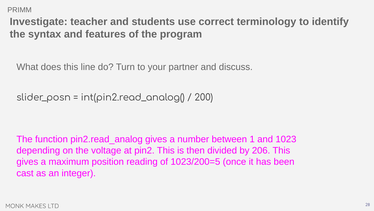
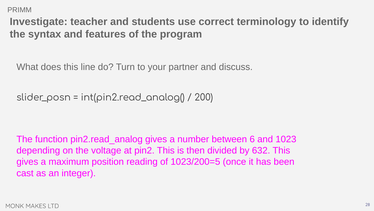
1: 1 -> 6 (252, 139)
206: 206 -> 632 (261, 150)
